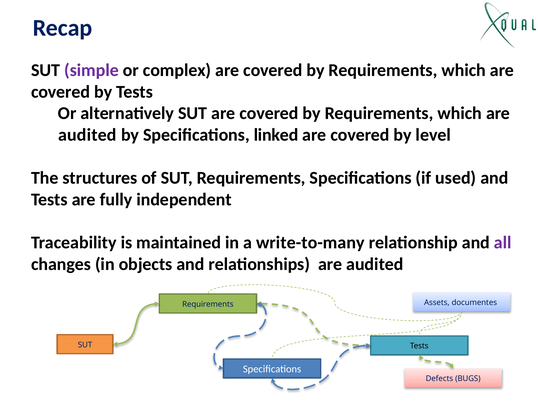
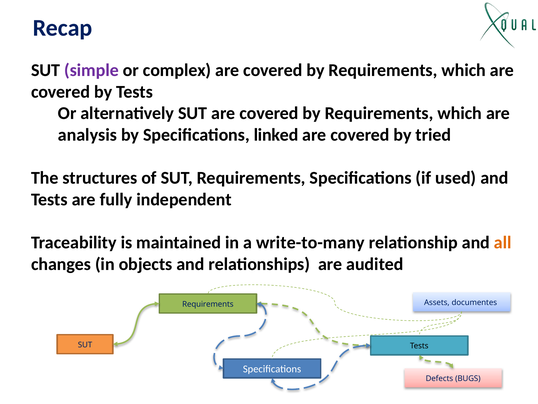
audited: audited -> analysis (87, 135)
level: level -> tried (433, 135)
all colour: purple -> orange (503, 242)
